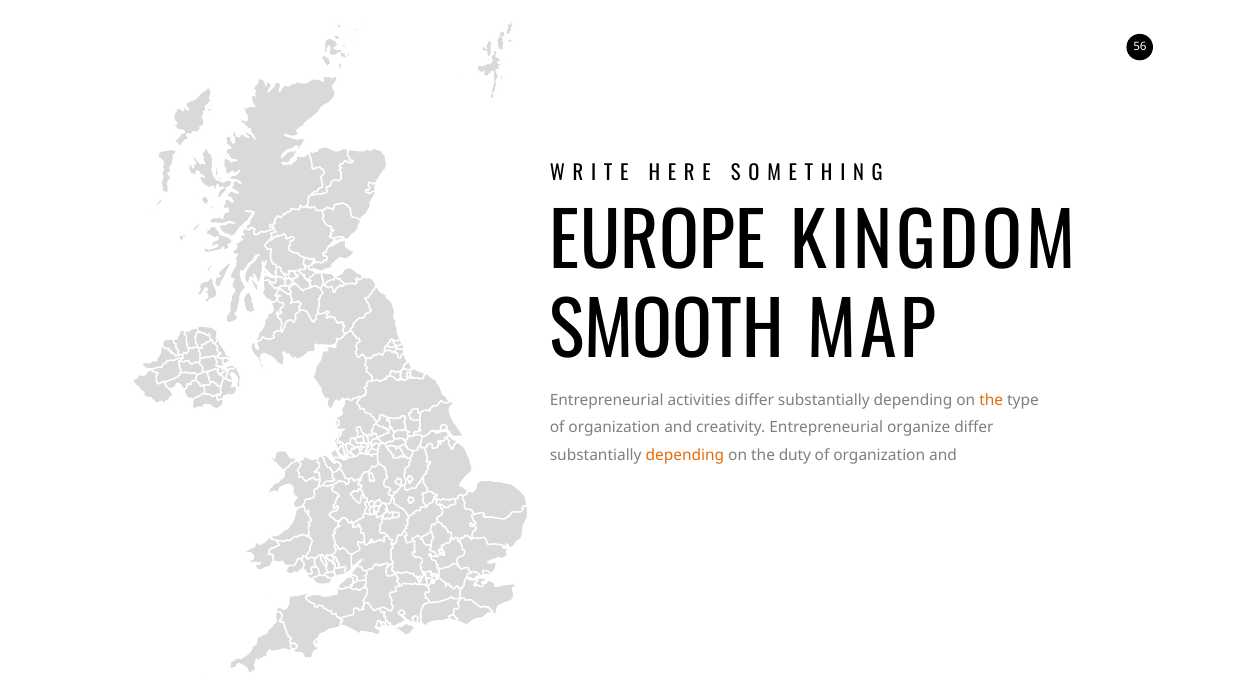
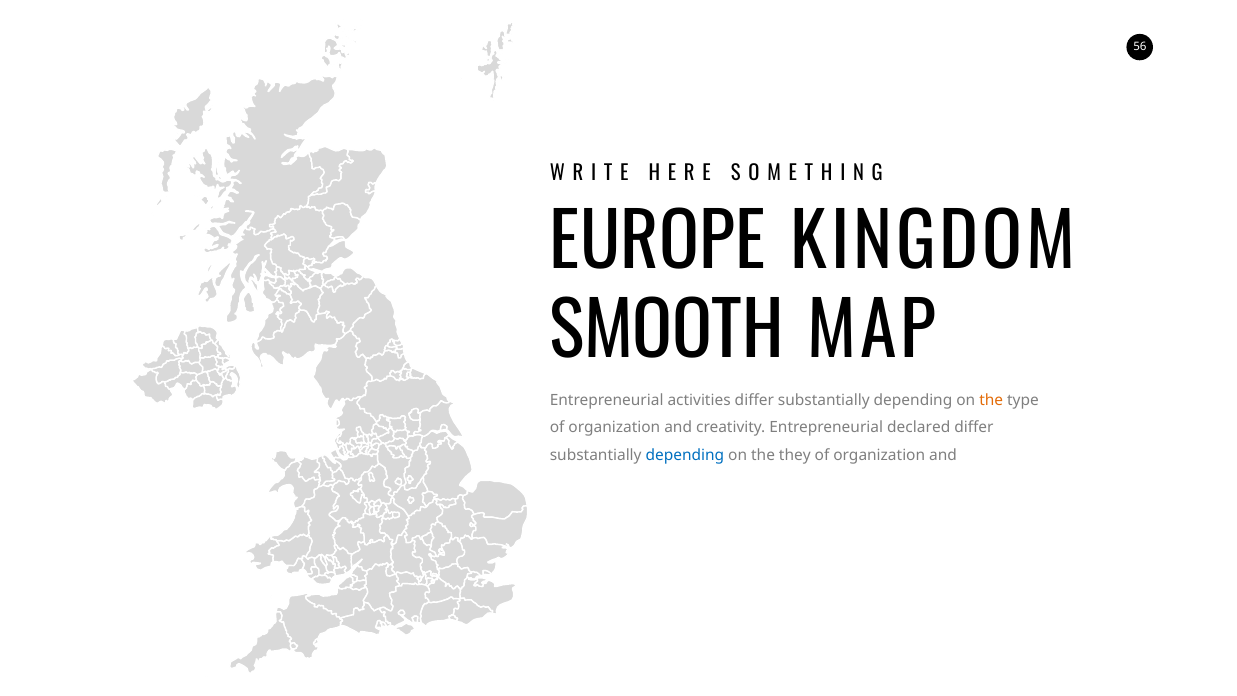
organize: organize -> declared (919, 428)
depending colour: orange -> blue (685, 456)
duty: duty -> they (795, 456)
